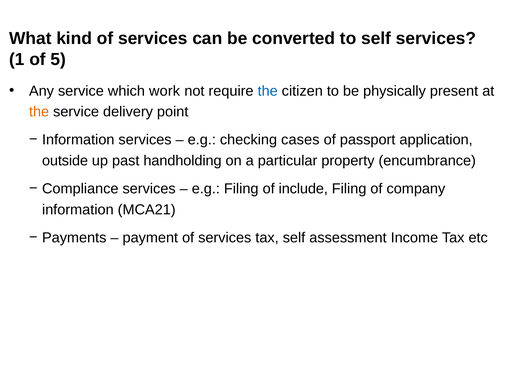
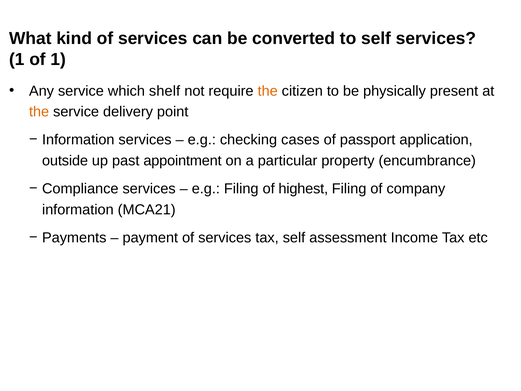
of 5: 5 -> 1 (58, 59)
work: work -> shelf (165, 91)
the colour: blue -> orange (268, 91)
handholding: handholding -> appointment (183, 161)
include: include -> highest (303, 189)
